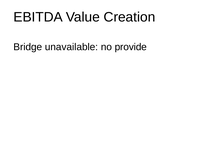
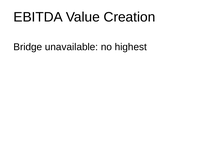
provide: provide -> highest (131, 47)
